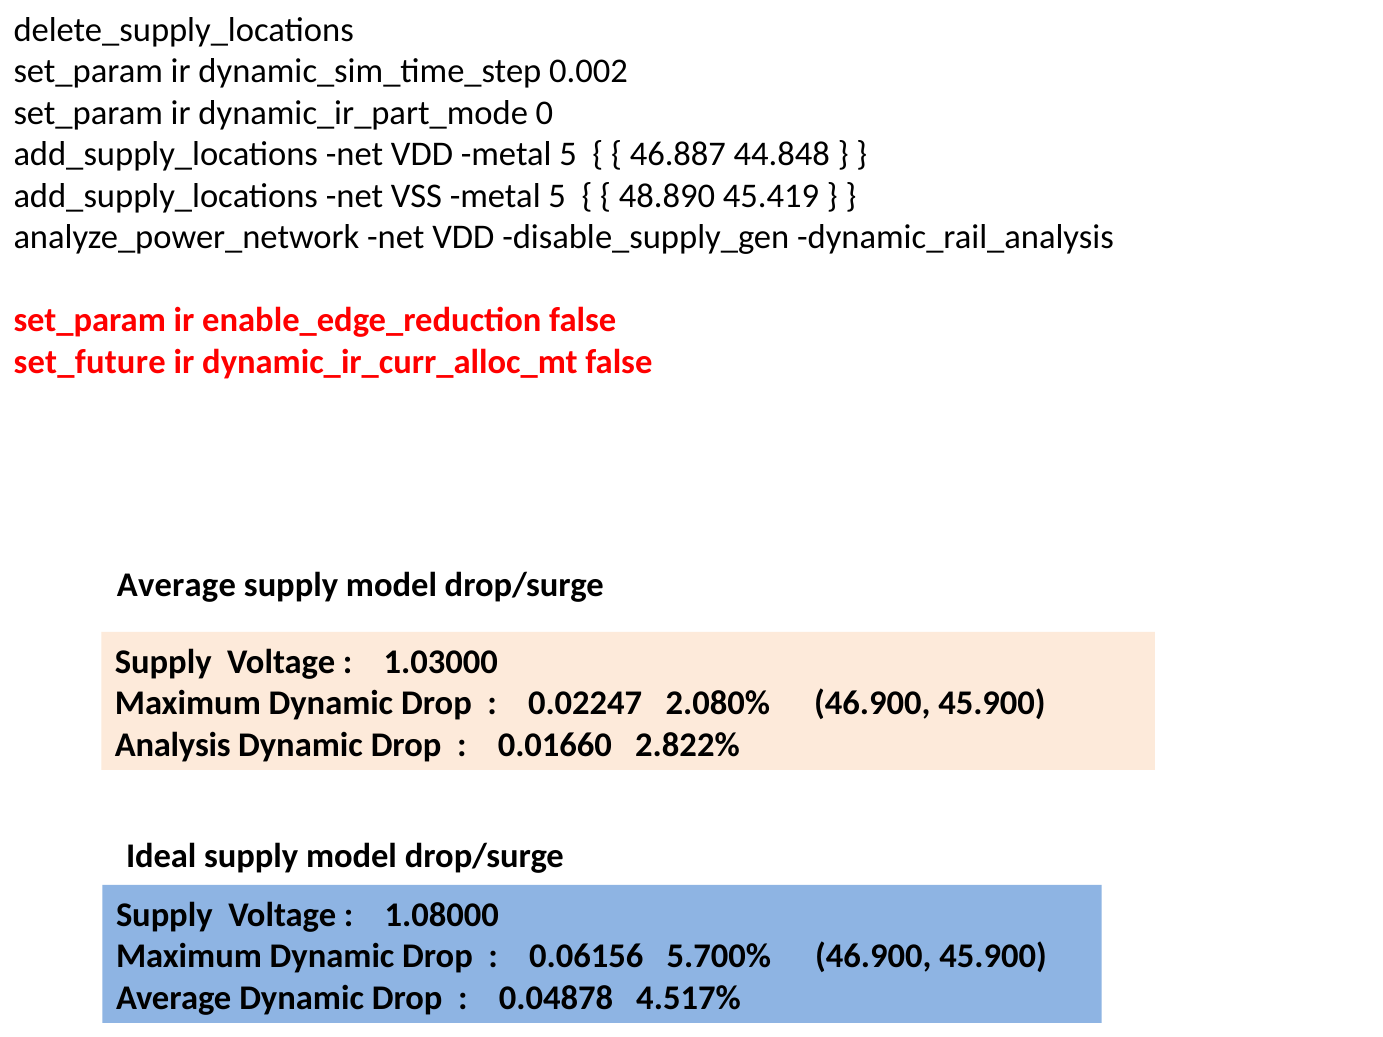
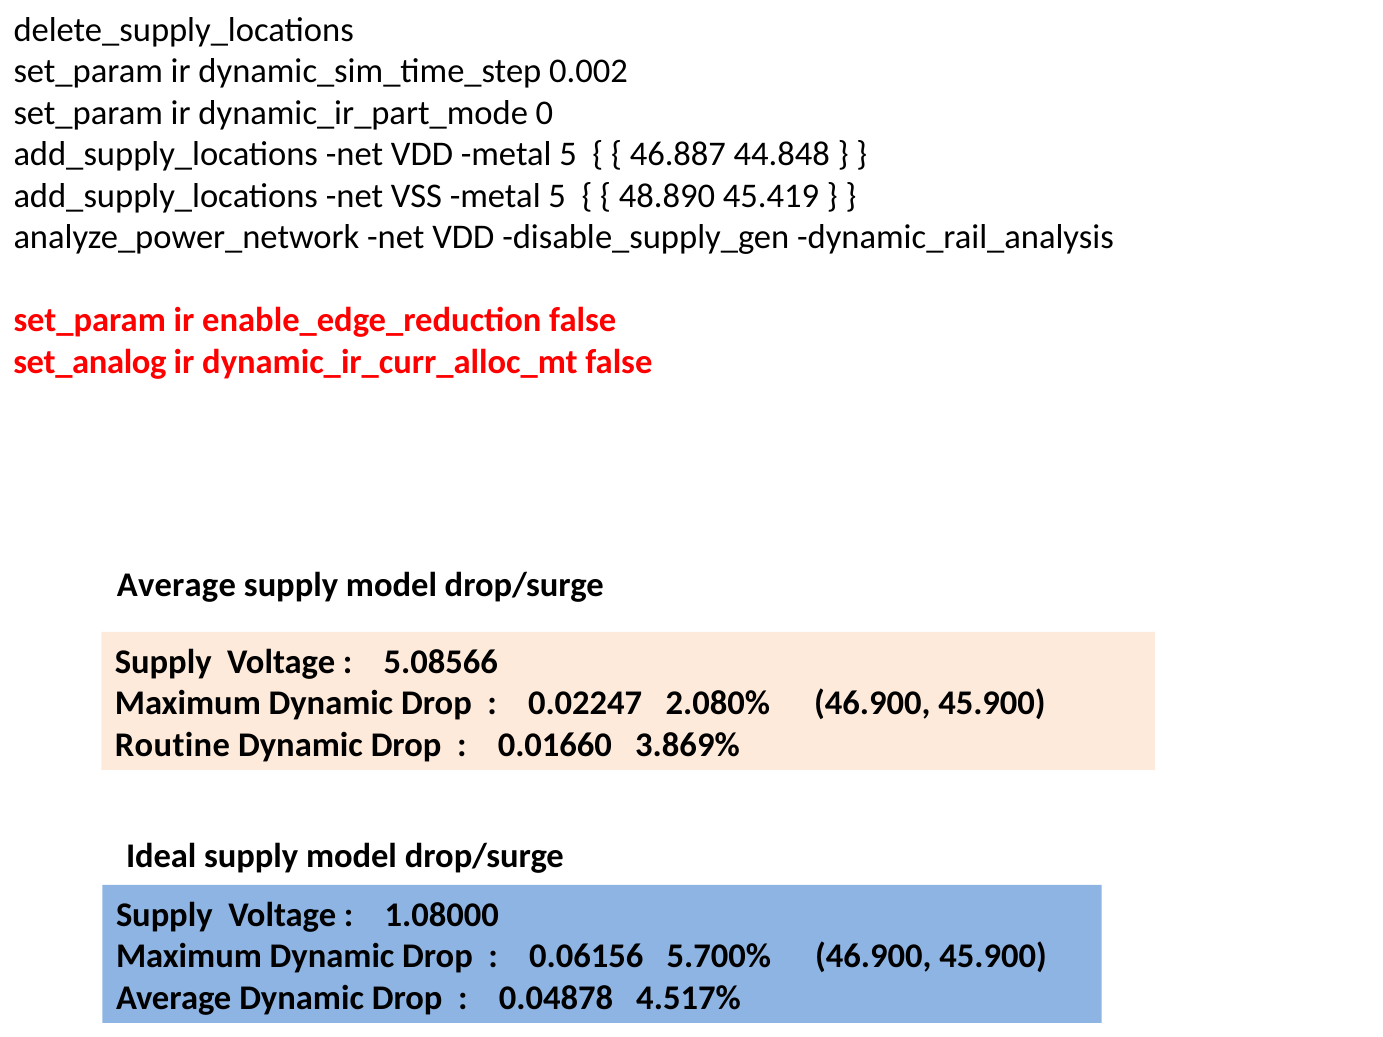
set_future: set_future -> set_analog (90, 362)
1.03000: 1.03000 -> 5.08566 (441, 662)
Analysis: Analysis -> Routine (172, 745)
2.822%: 2.822% -> 3.869% (687, 745)
